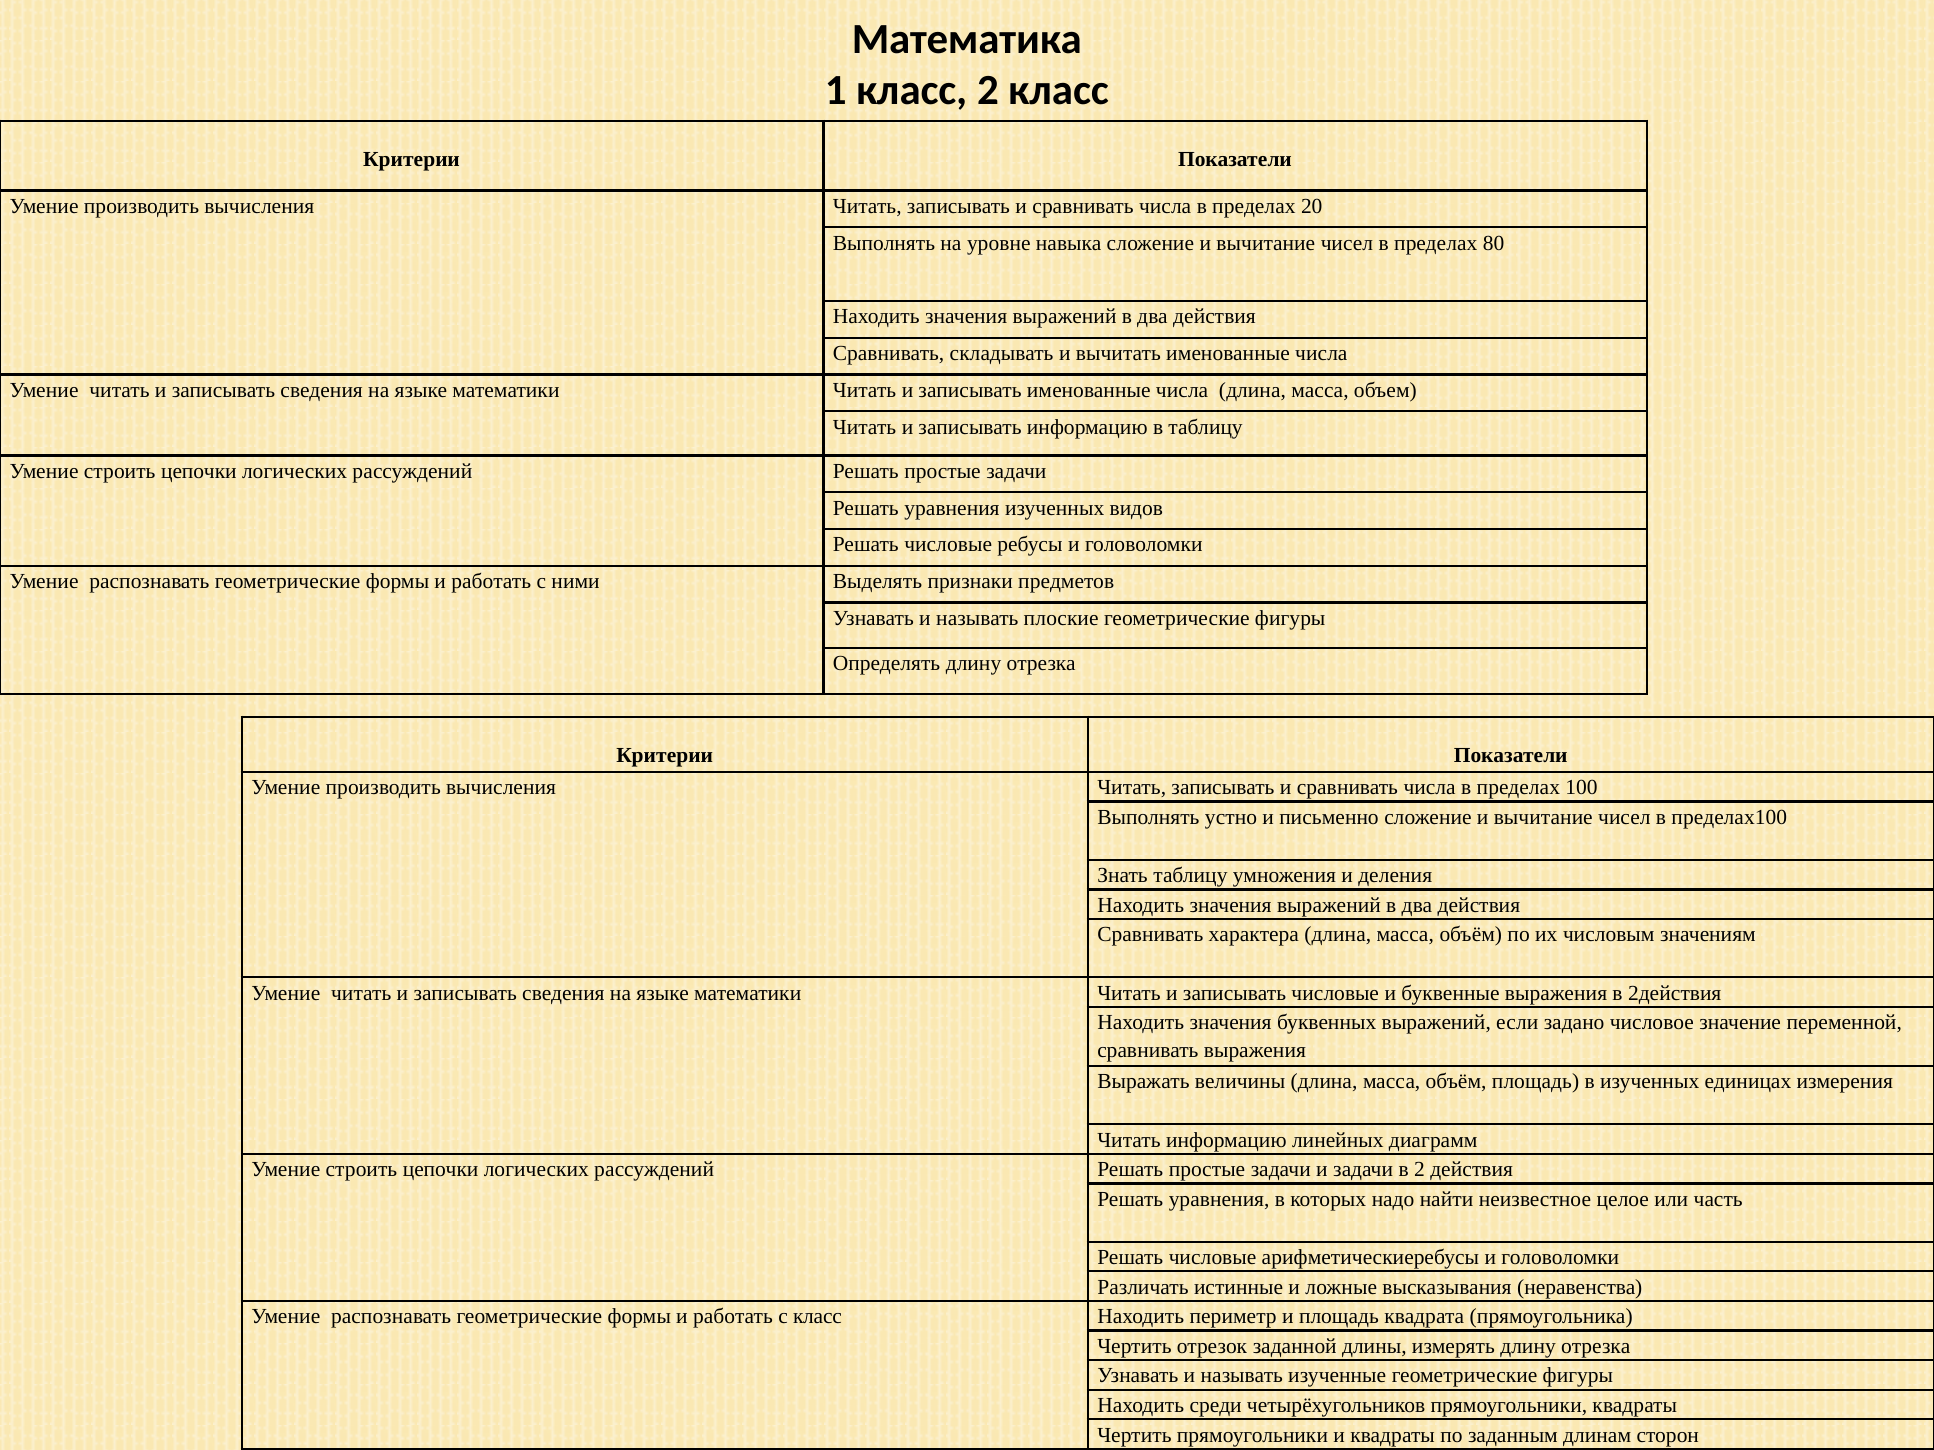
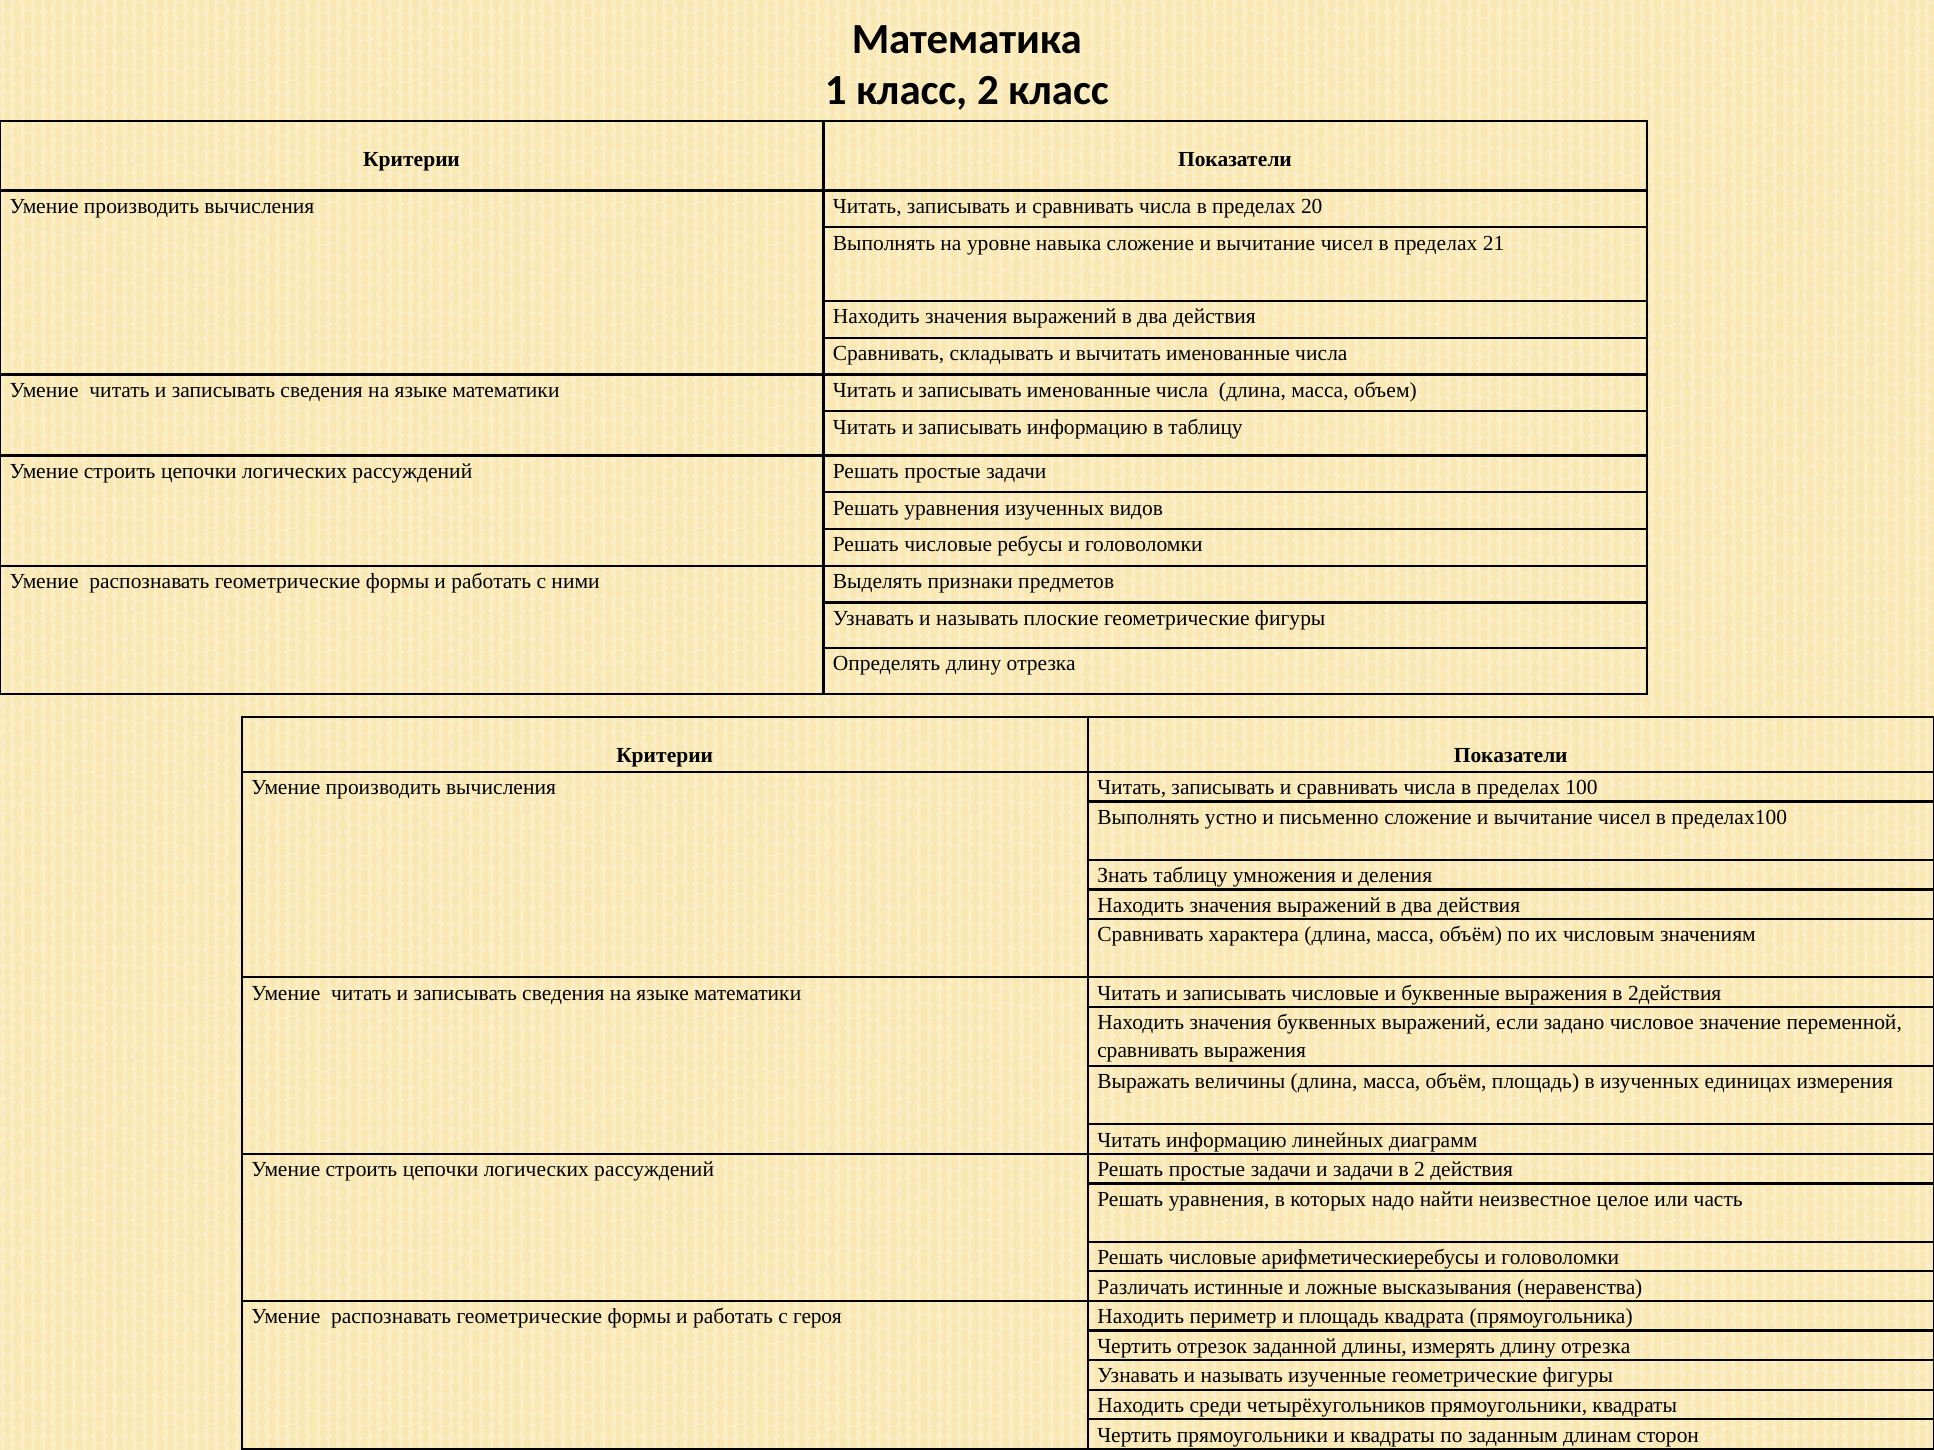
80: 80 -> 21 (1494, 243)
с класс: класс -> героя (817, 1317)
